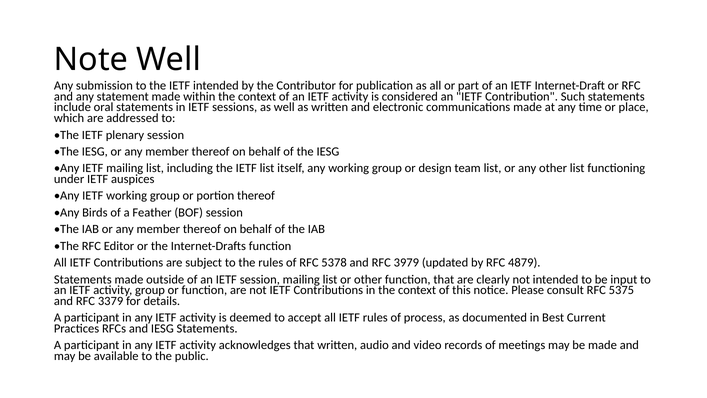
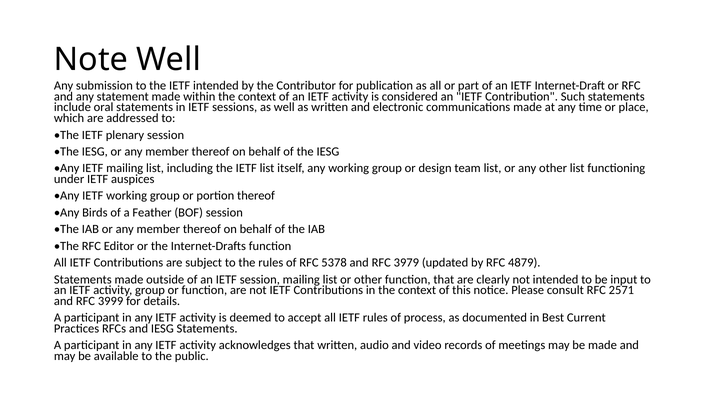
5375: 5375 -> 2571 (621, 290)
3379: 3379 -> 3999 (111, 301)
